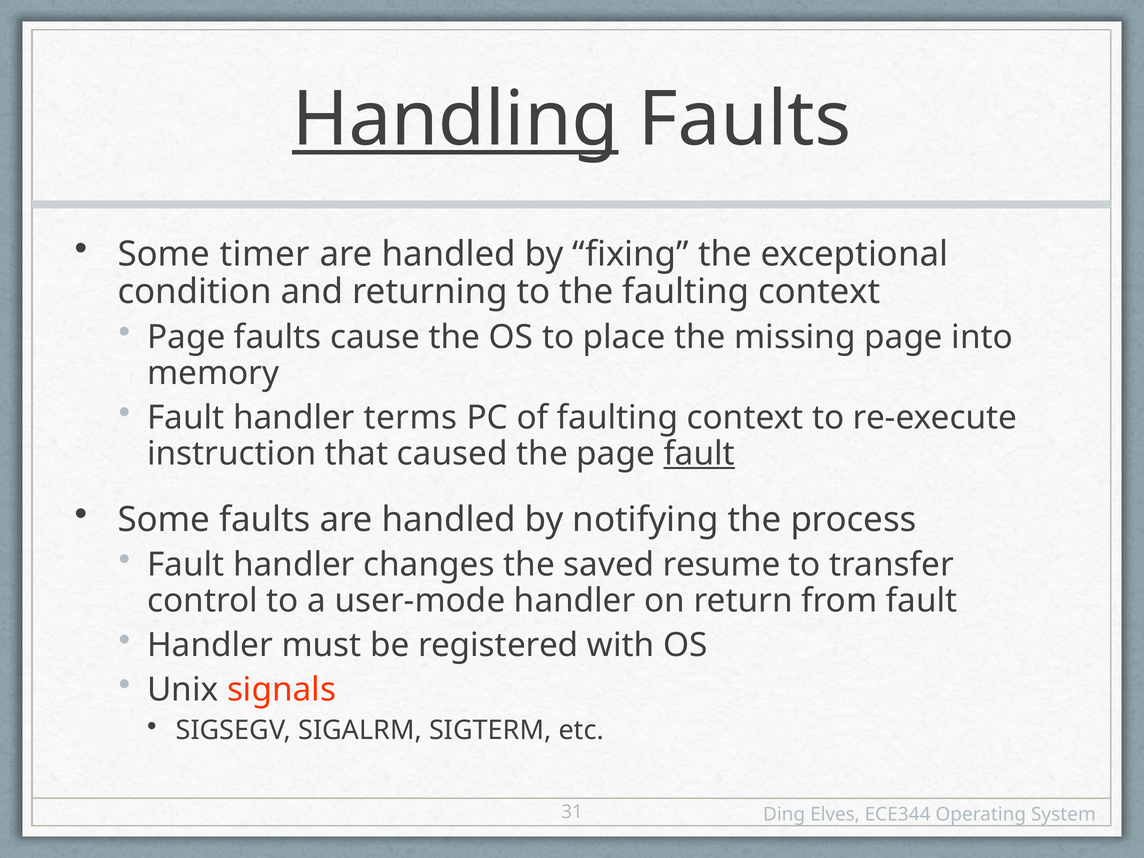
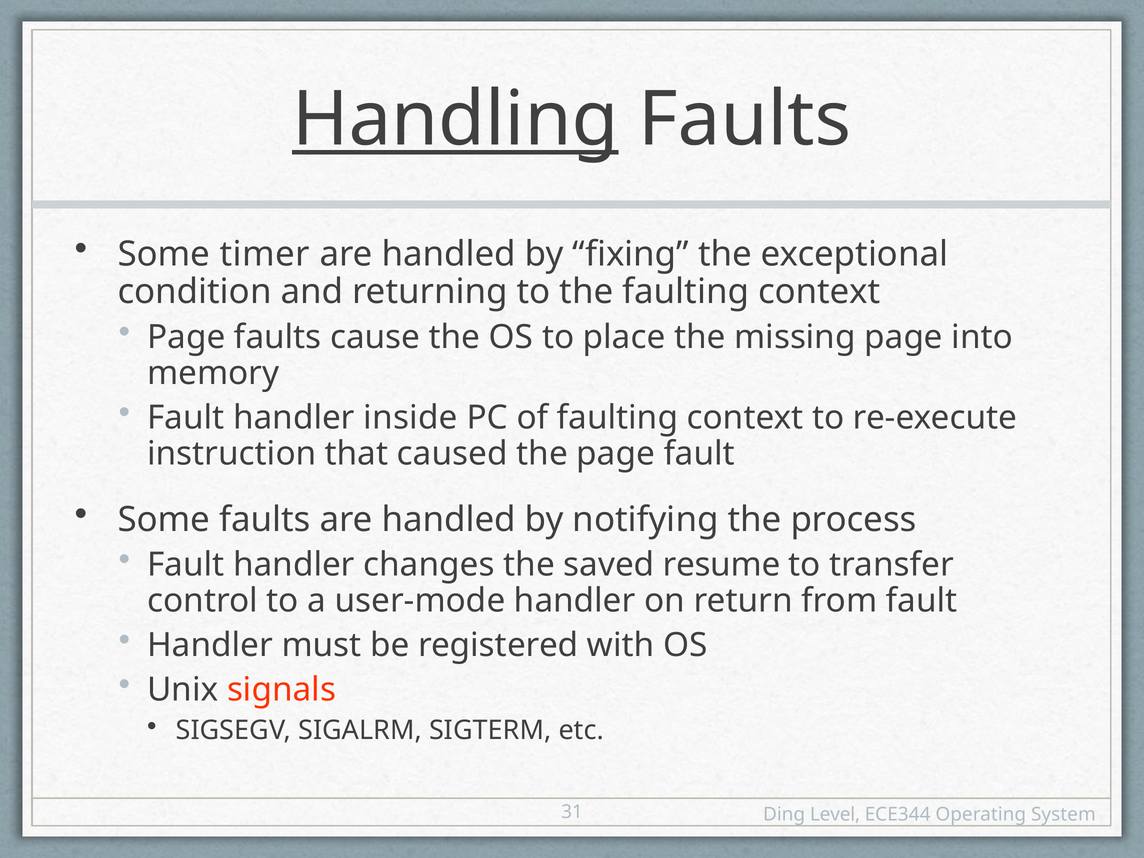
terms: terms -> inside (411, 418)
fault underline: present -> none (699, 454)
Elves: Elves -> Level (835, 815)
